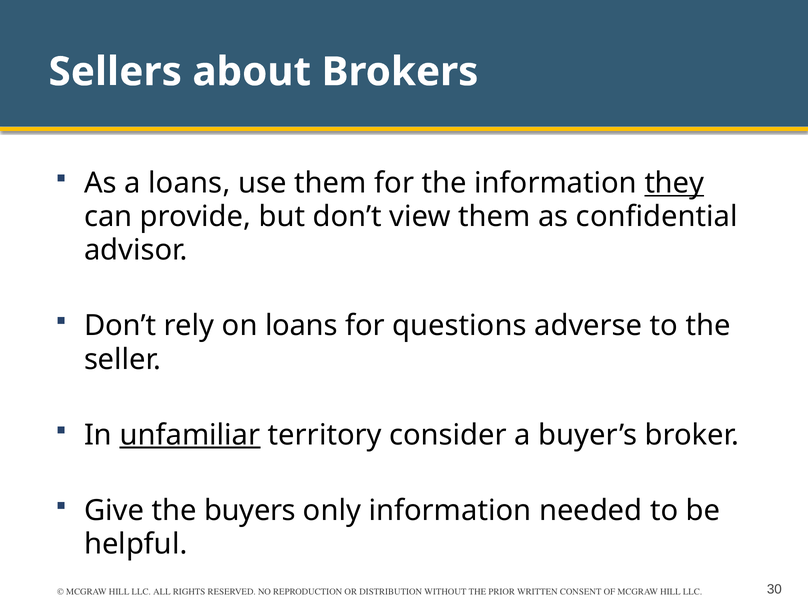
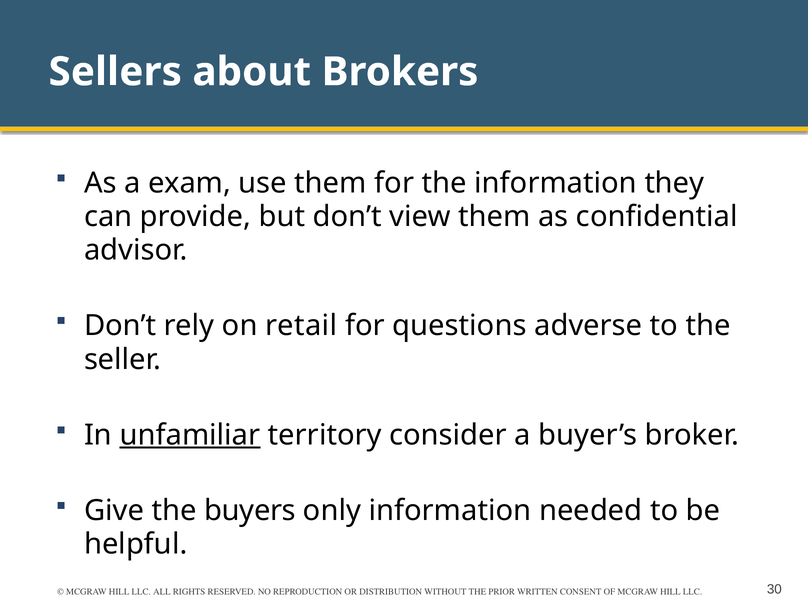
a loans: loans -> exam (189, 183)
they underline: present -> none (674, 183)
on loans: loans -> retail (301, 326)
